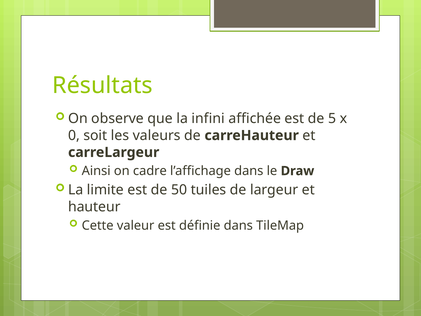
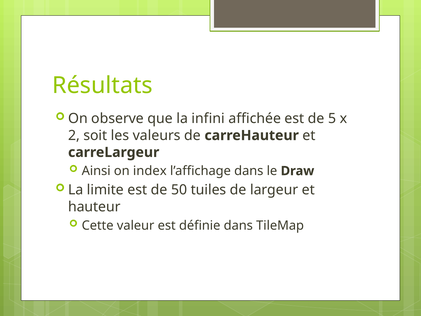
0: 0 -> 2 (74, 135)
cadre: cadre -> index (150, 171)
